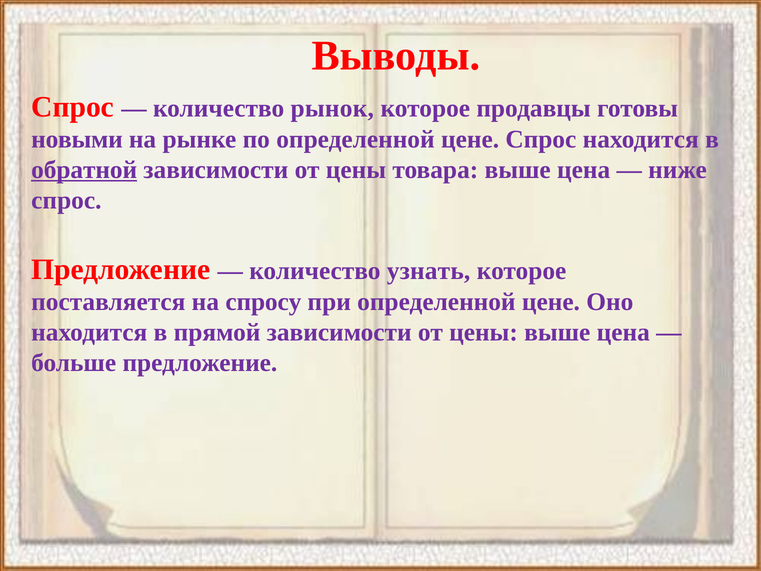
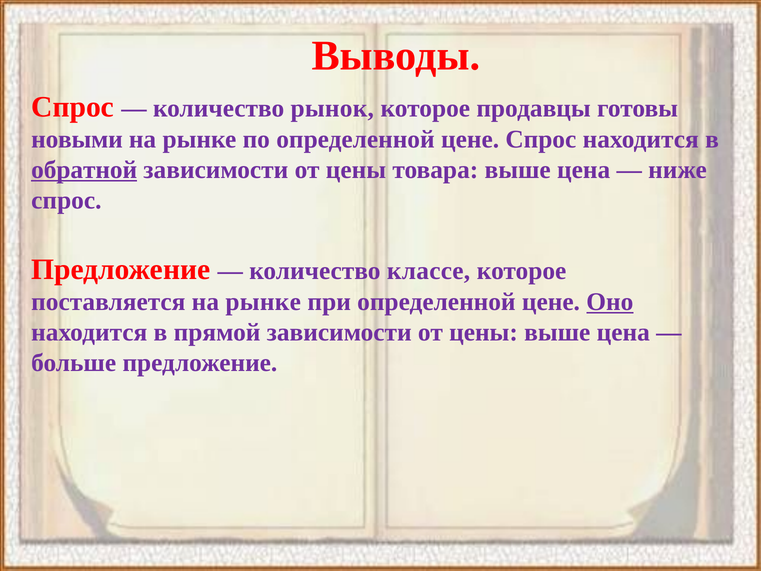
узнать: узнать -> классе (429, 271)
поставляется на спросу: спросу -> рынке (263, 302)
Оно underline: none -> present (610, 302)
